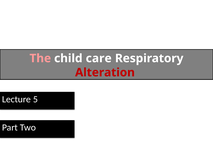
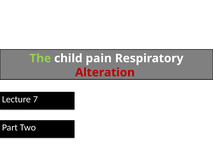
The colour: pink -> light green (40, 59)
care: care -> pain (99, 59)
5: 5 -> 7 (35, 100)
